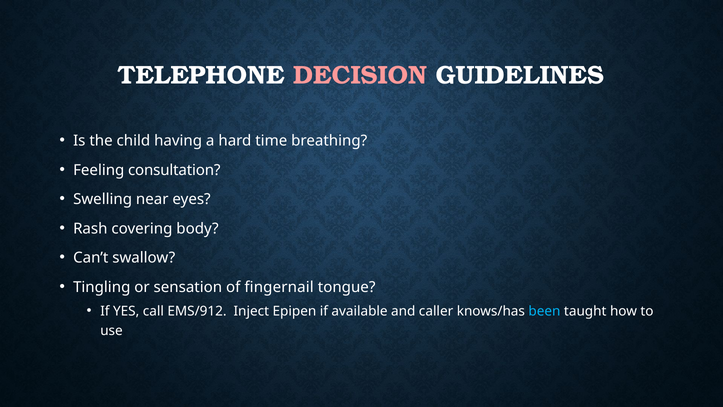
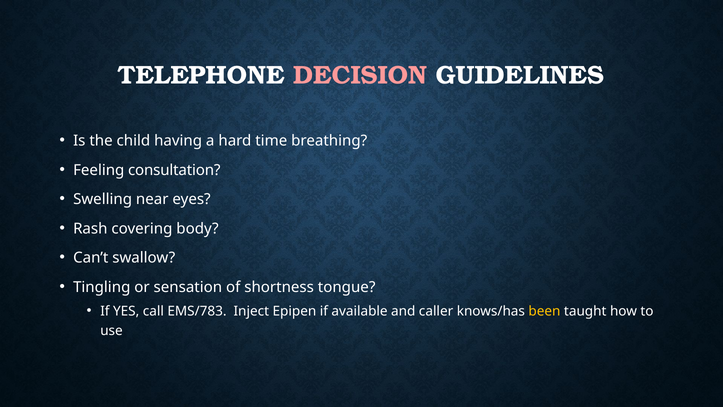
fingernail: fingernail -> shortness (279, 287)
EMS/912: EMS/912 -> EMS/783 (197, 311)
been colour: light blue -> yellow (544, 311)
